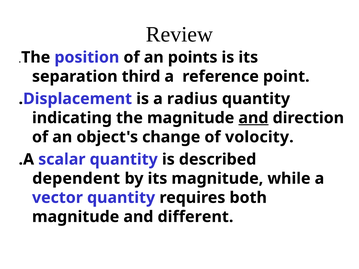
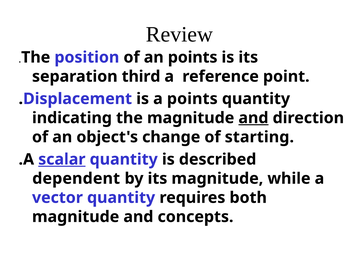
a radius: radius -> points (192, 99)
volocity: volocity -> starting (259, 137)
scalar underline: none -> present (62, 160)
different: different -> concepts (196, 217)
